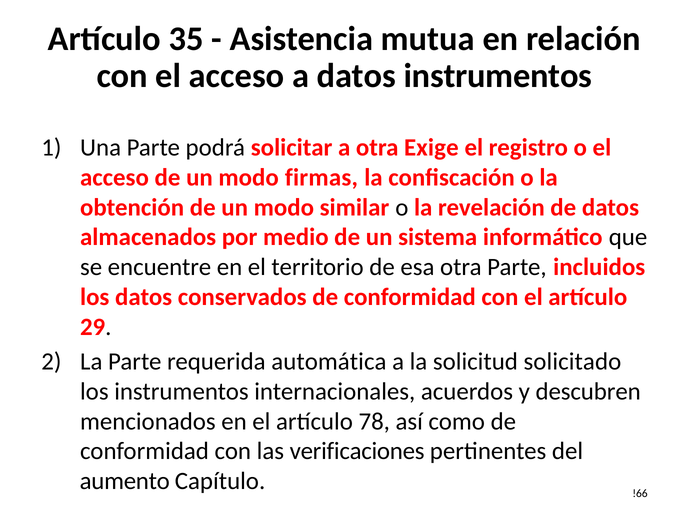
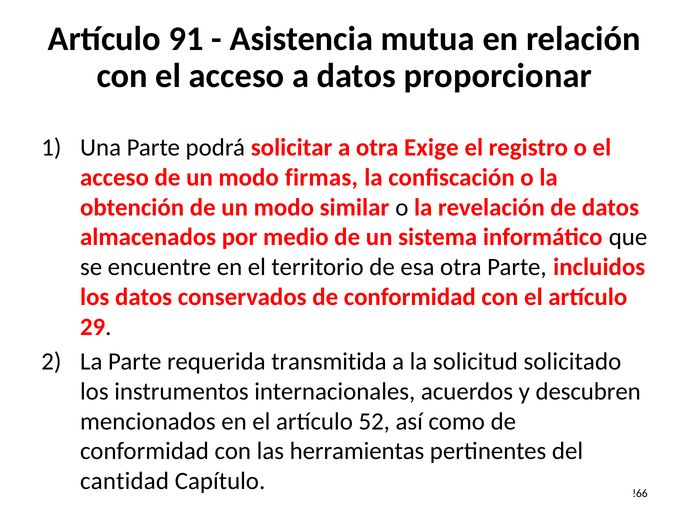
35: 35 -> 91 (186, 39)
datos instrumentos: instrumentos -> proporcionar (498, 76)
automática: automática -> transmitida (329, 361)
78: 78 -> 52 (374, 421)
verificaciones: verificaciones -> herramientas (357, 451)
aumento: aumento -> cantidad (125, 481)
